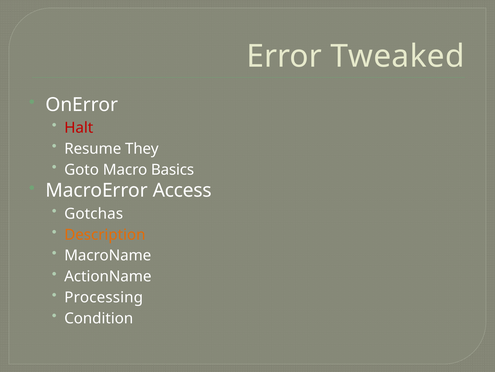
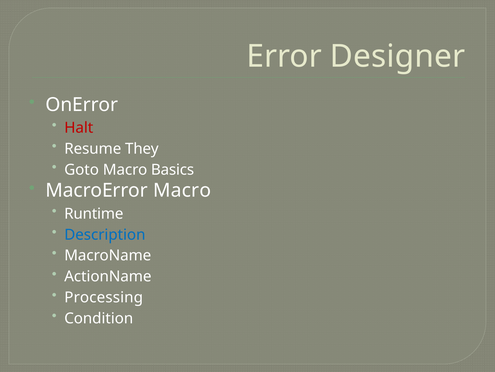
Tweaked: Tweaked -> Designer (398, 56)
MacroError Access: Access -> Macro (182, 190)
Gotchas: Gotchas -> Runtime (94, 213)
Description colour: orange -> blue (105, 234)
